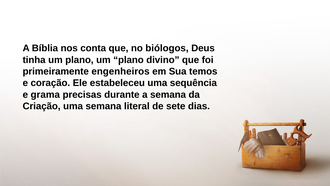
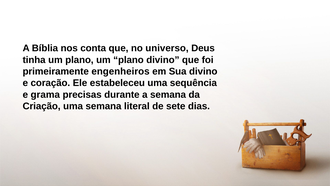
biólogos: biólogos -> universo (167, 48)
Sua temos: temos -> divino (203, 71)
